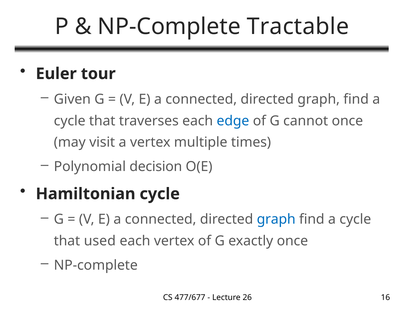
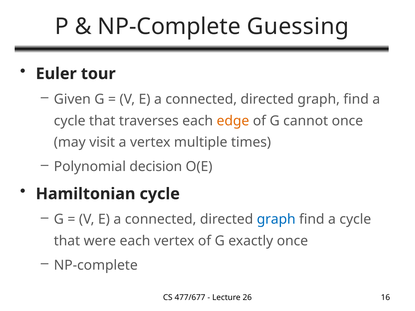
Tractable: Tractable -> Guessing (298, 27)
edge colour: blue -> orange (233, 121)
used: used -> were (100, 241)
